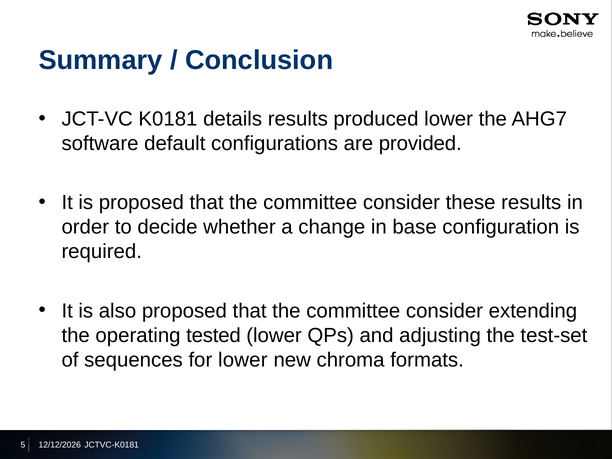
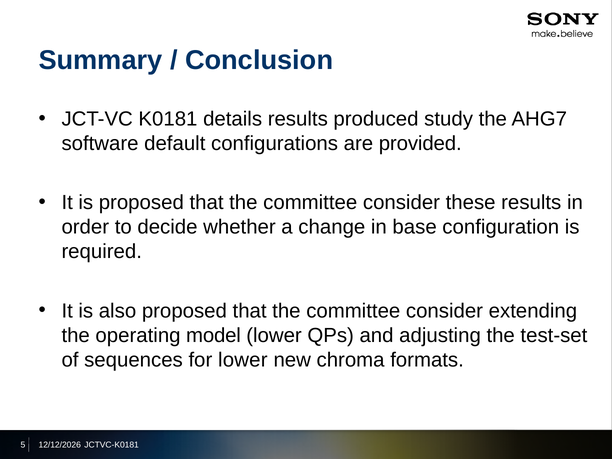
produced lower: lower -> study (449, 119)
tested: tested -> model (213, 335)
